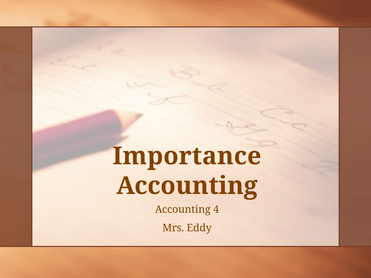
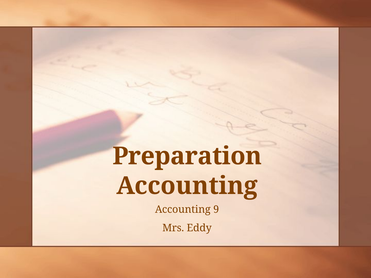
Importance: Importance -> Preparation (187, 156)
4: 4 -> 9 (216, 210)
